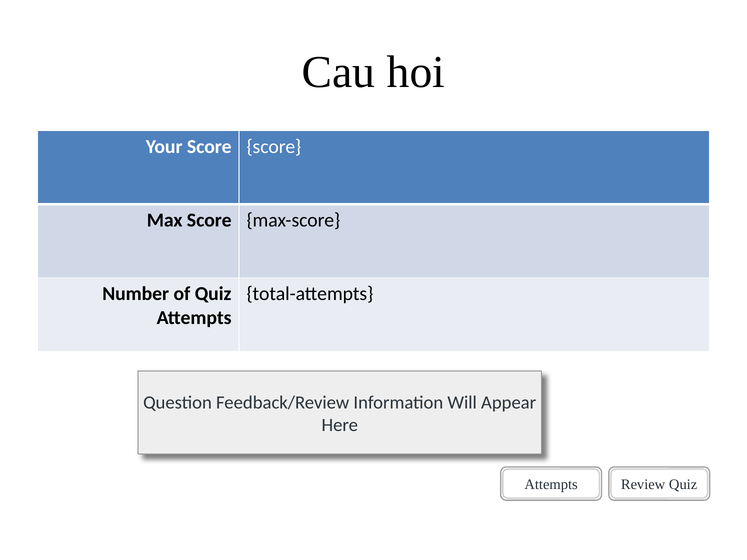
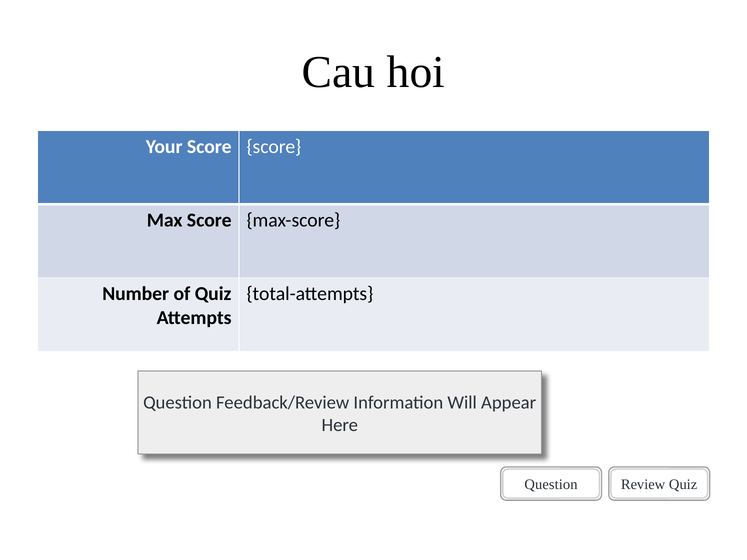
Attempts: Attempts -> Question (551, 485)
